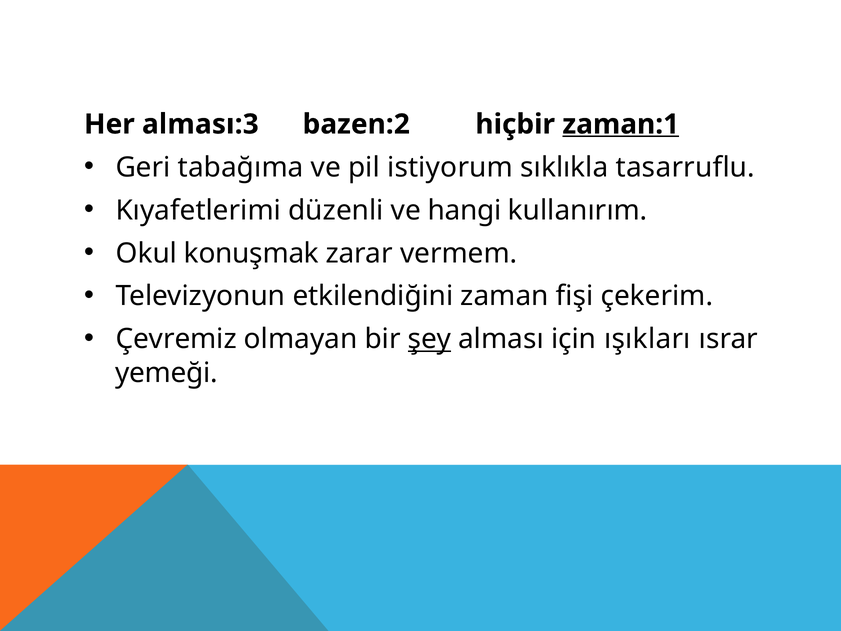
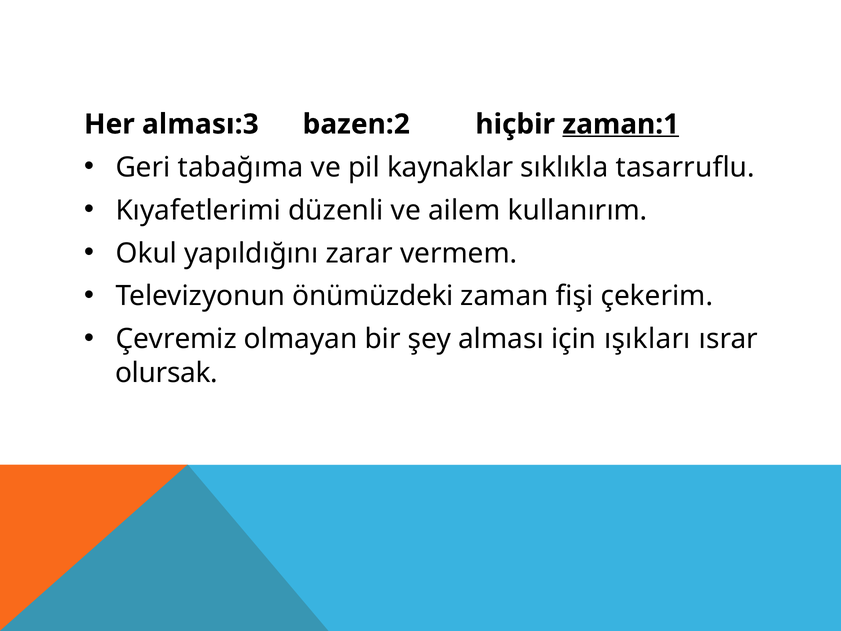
istiyorum: istiyorum -> kaynaklar (450, 167)
hangi: hangi -> ailem (464, 210)
konuşmak: konuşmak -> yapıldığını (251, 253)
etkilendiğini: etkilendiğini -> önümüzdeki (373, 296)
şey underline: present -> none (430, 339)
yemeği: yemeği -> olursak (167, 373)
